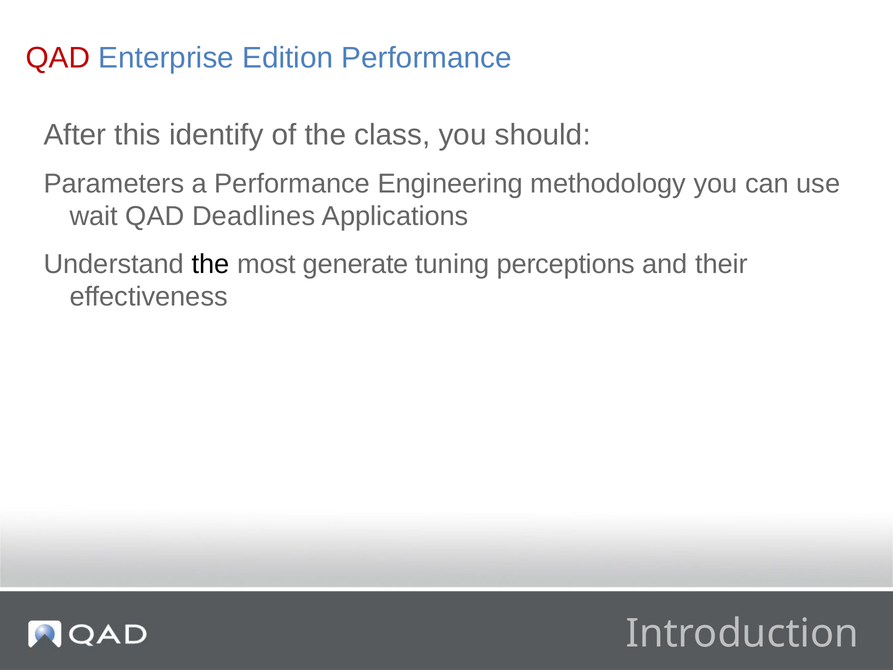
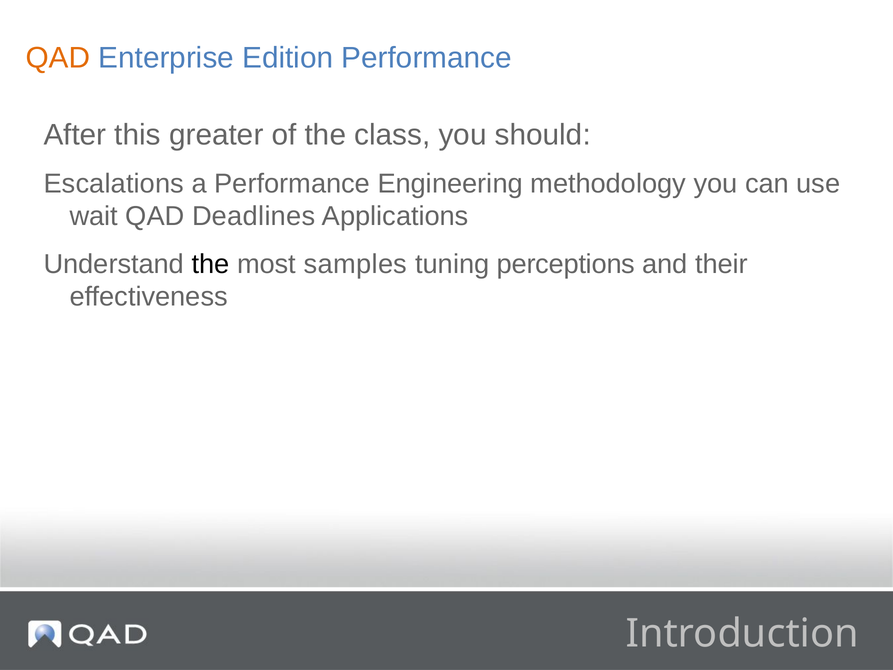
QAD colour: red -> orange (58, 58)
identify: identify -> greater (216, 135)
Parameters: Parameters -> Escalations (114, 184)
generate: generate -> samples (355, 264)
